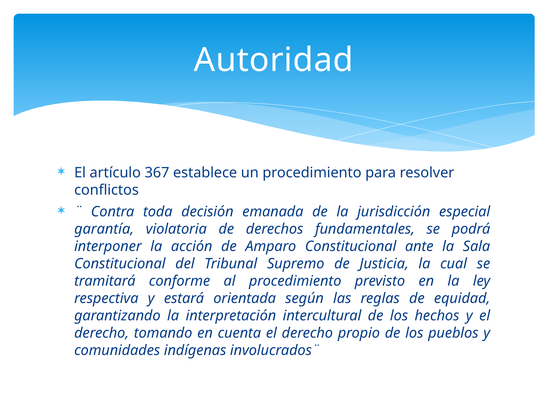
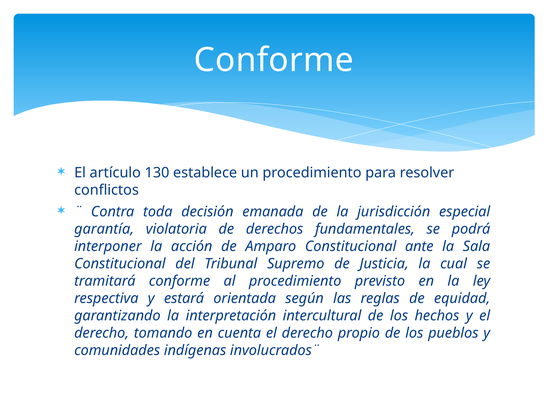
Autoridad: Autoridad -> Conforme (274, 60)
367: 367 -> 130 (157, 173)
